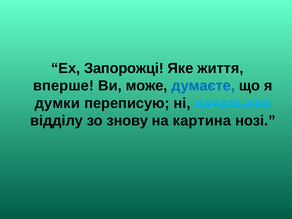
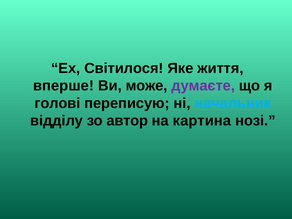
Запорожці: Запорожці -> Світилося (124, 68)
думаєте colour: blue -> purple (203, 86)
думки: думки -> голові (57, 103)
знову: знову -> автор (127, 121)
